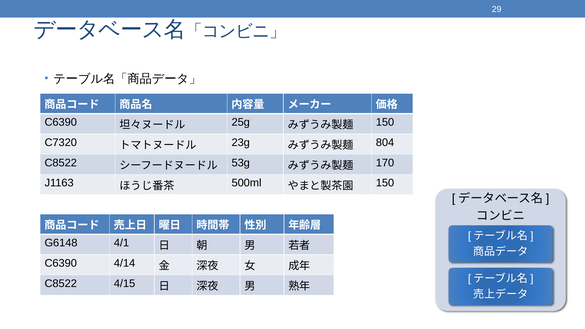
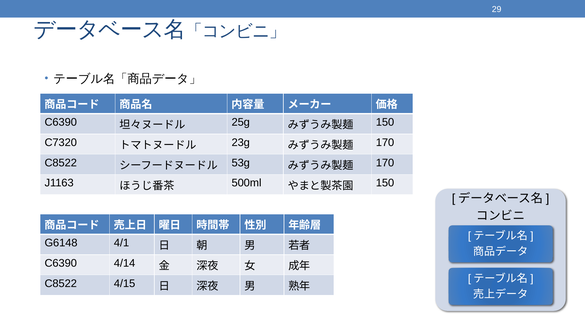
804: 804 -> 170 (385, 142)
